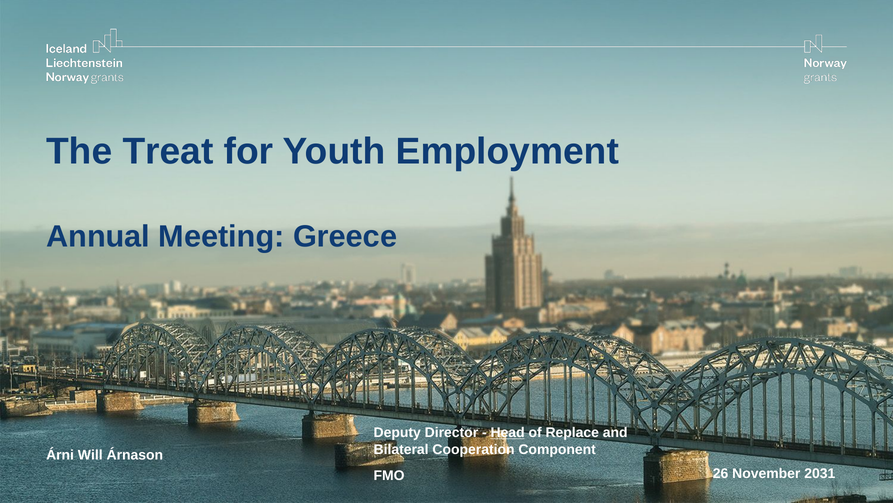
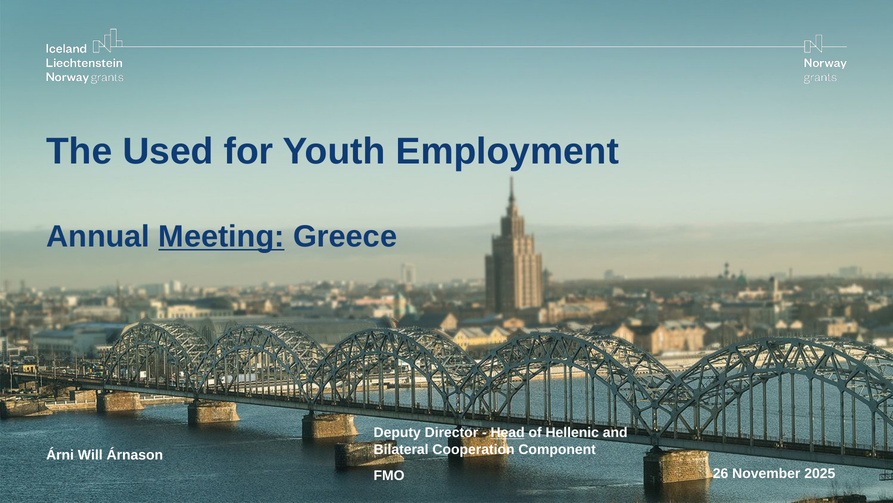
Treat: Treat -> Used (168, 151)
Meeting underline: none -> present (222, 236)
Replace: Replace -> Hellenic (572, 432)
2031: 2031 -> 2025 (820, 473)
